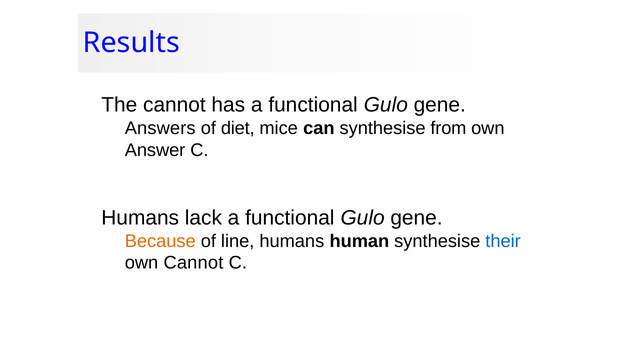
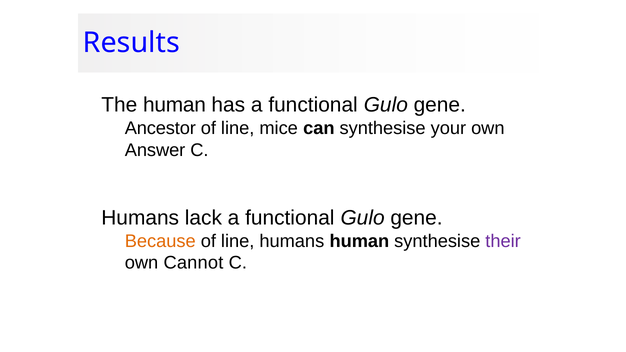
The cannot: cannot -> human (174, 105)
Answers: Answers -> Ancestor (160, 128)
diet: diet -> line (238, 128)
from: from -> your (448, 128)
their colour: blue -> purple (503, 241)
